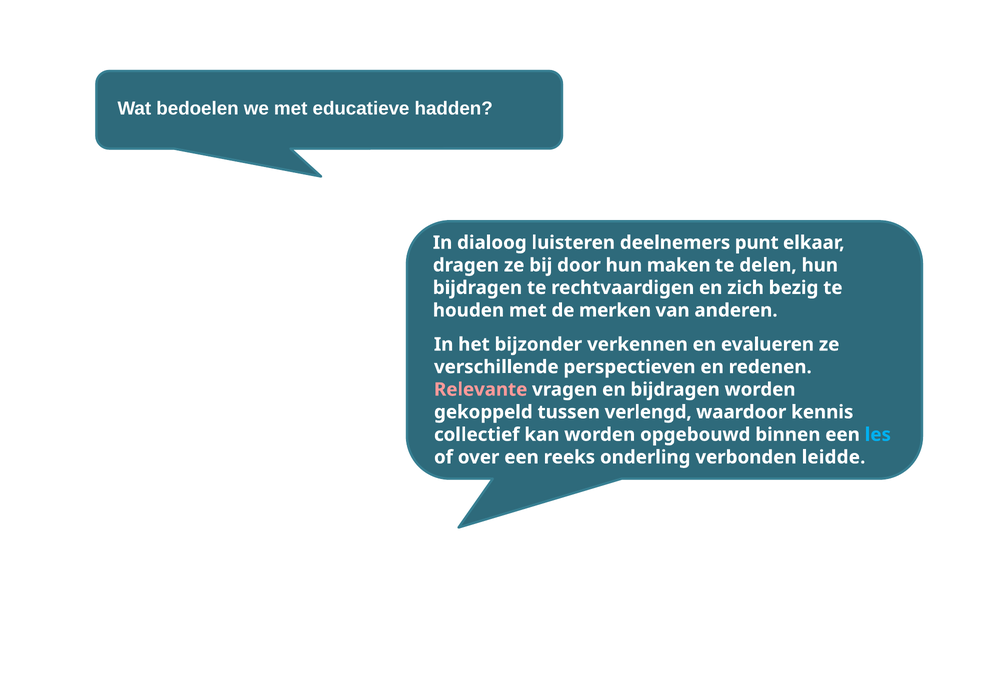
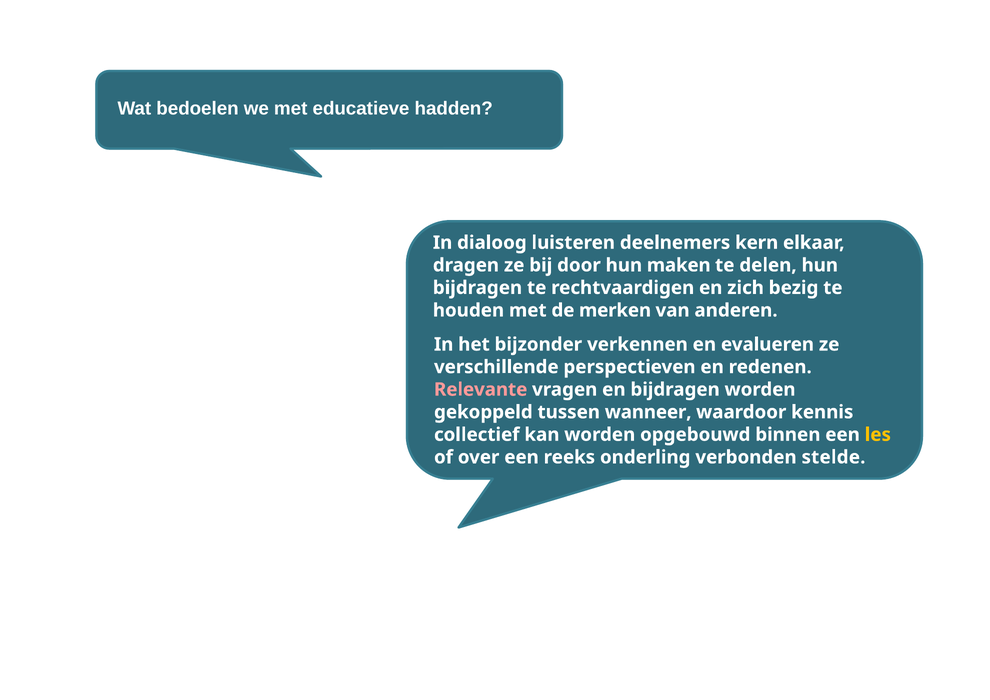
punt: punt -> kern (757, 243)
verlengd: verlengd -> wanneer (648, 412)
les colour: light blue -> yellow (878, 435)
leidde: leidde -> stelde (833, 457)
